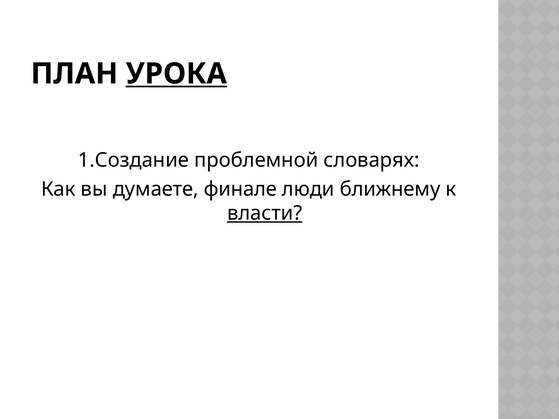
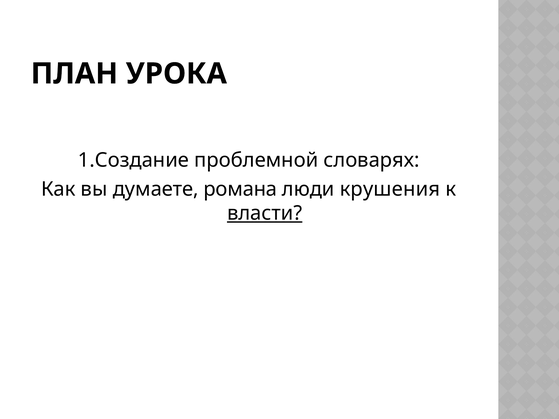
УРОКА underline: present -> none (176, 74)
финале: финале -> романа (240, 189)
ближнему: ближнему -> крушения (390, 189)
